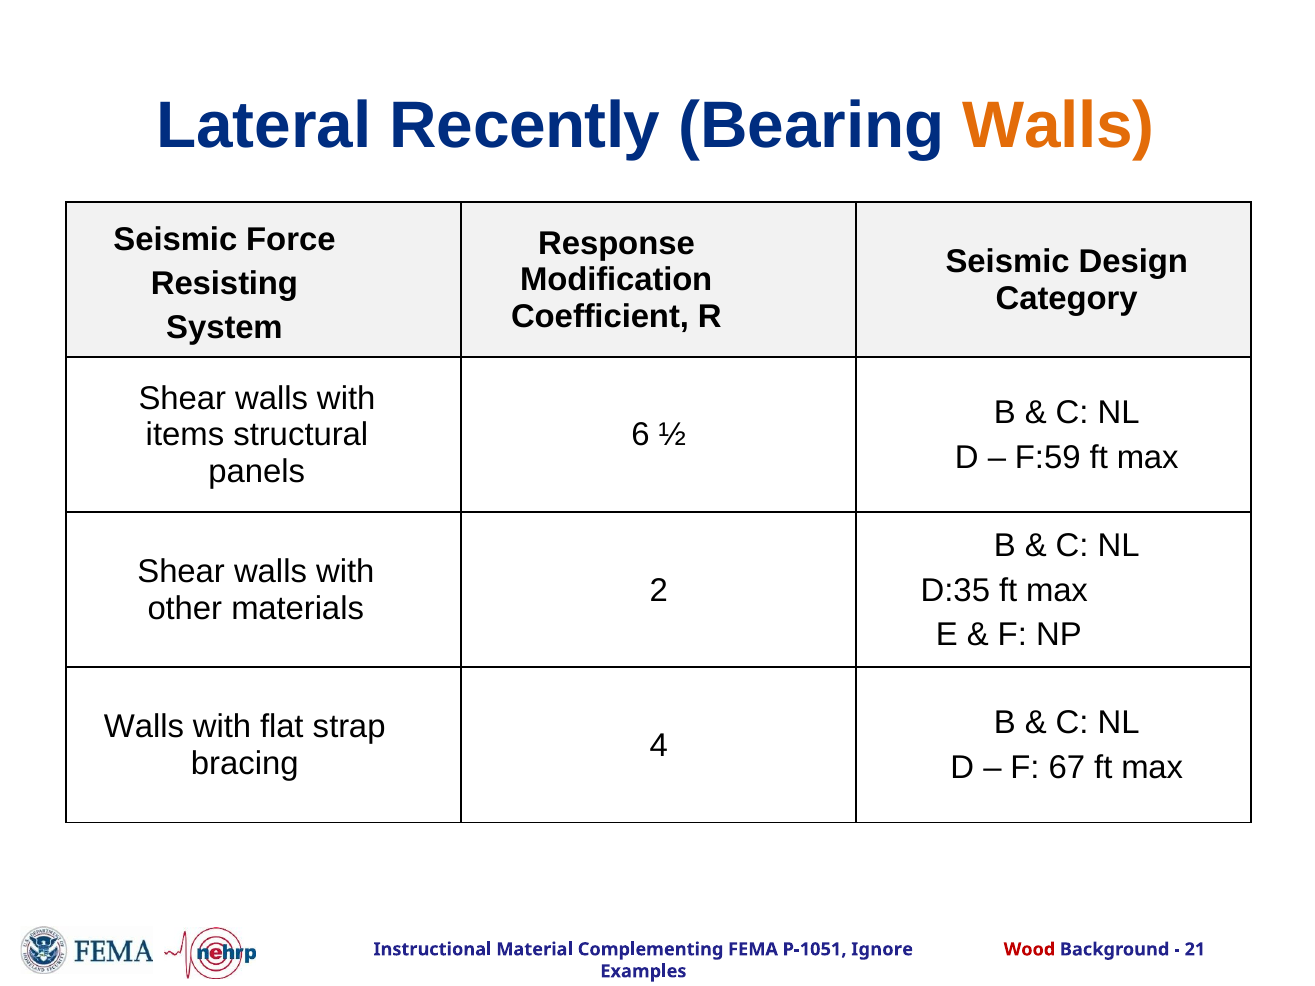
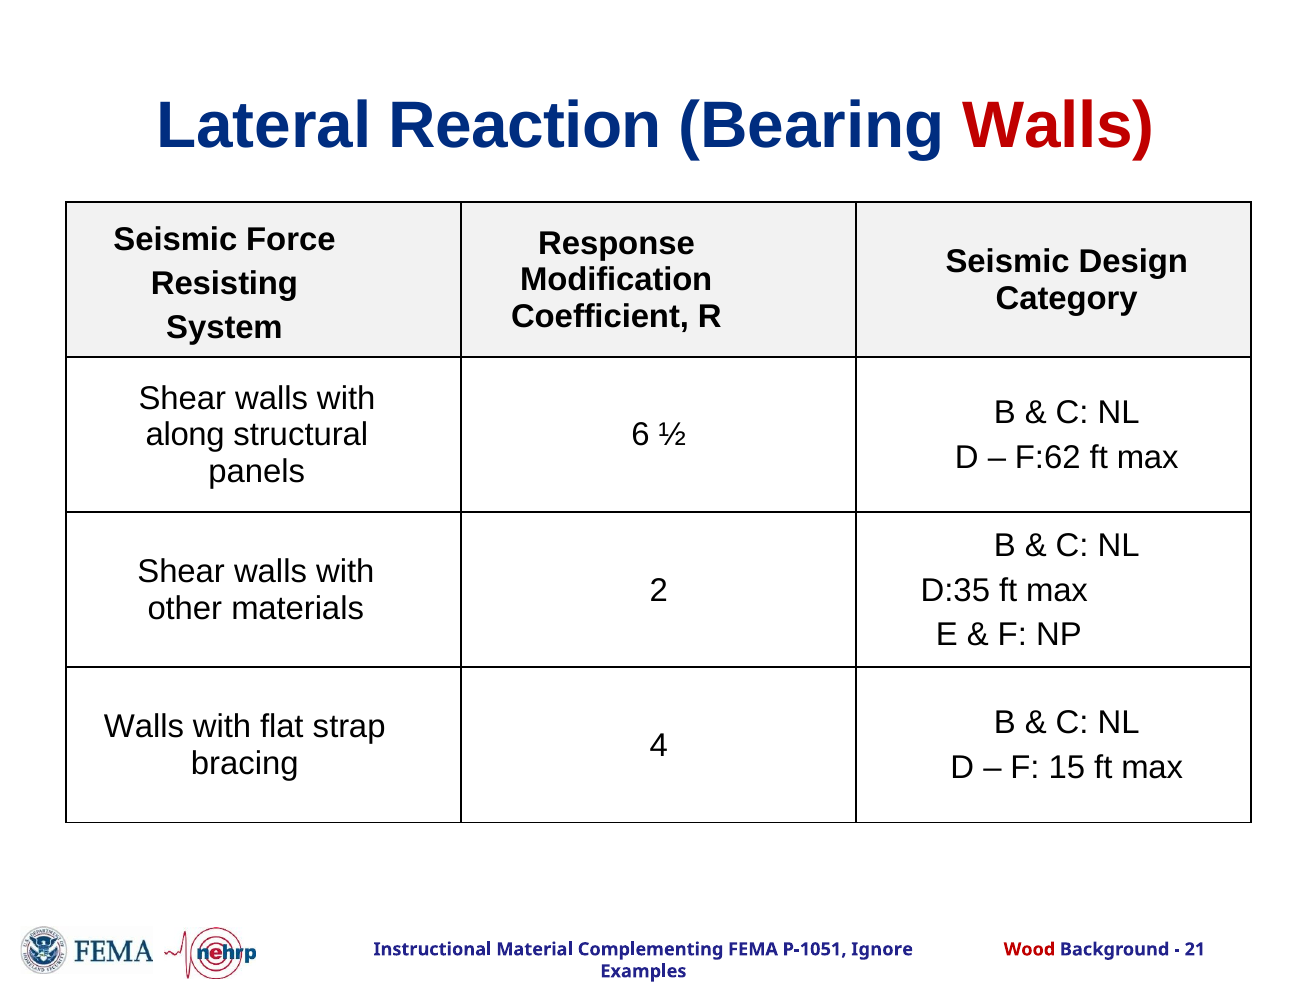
Recently: Recently -> Reaction (525, 126)
Walls colour: orange -> red (1059, 126)
items: items -> along (185, 435)
F:59: F:59 -> F:62 (1048, 458)
67: 67 -> 15 (1067, 768)
